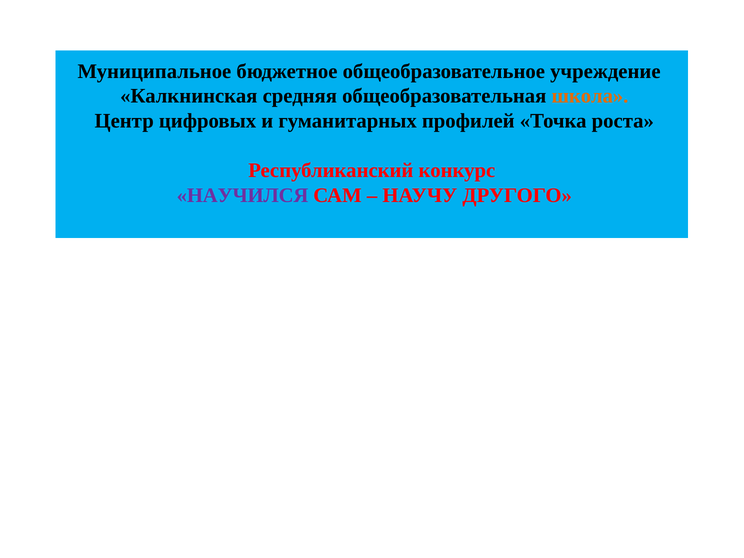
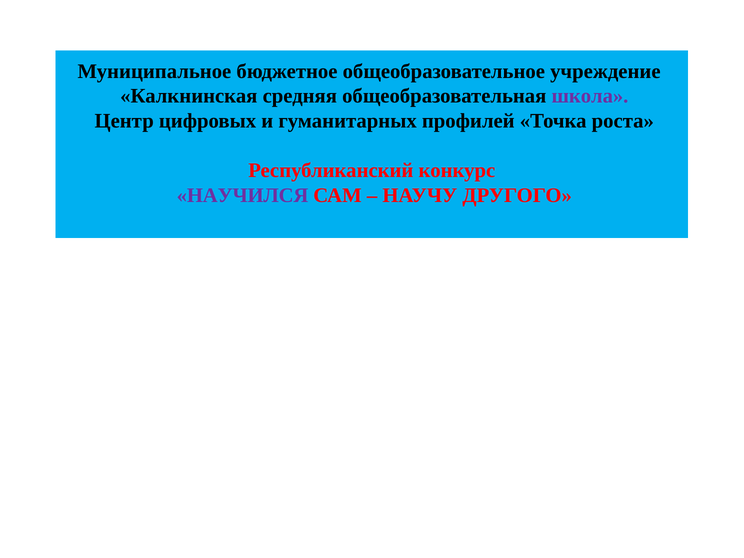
школа colour: orange -> purple (590, 96)
